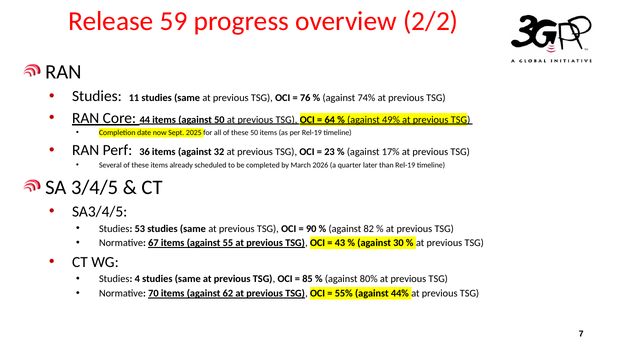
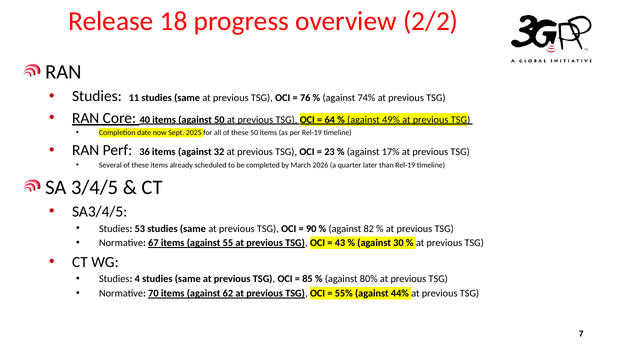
59: 59 -> 18 (174, 21)
44: 44 -> 40 (145, 120)
